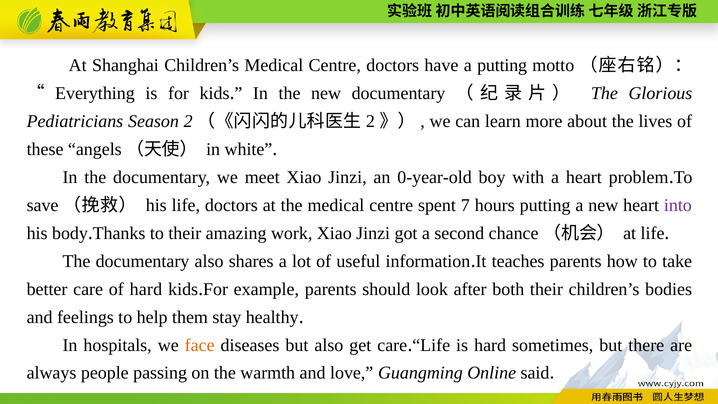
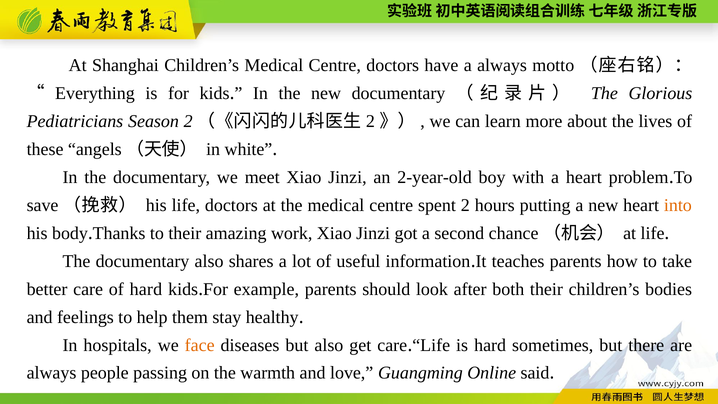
a putting: putting -> always (502, 65)
0-year-old: 0-year-old -> 2-year-old (435, 177)
spent 7: 7 -> 2 (465, 205)
into colour: purple -> orange (678, 205)
